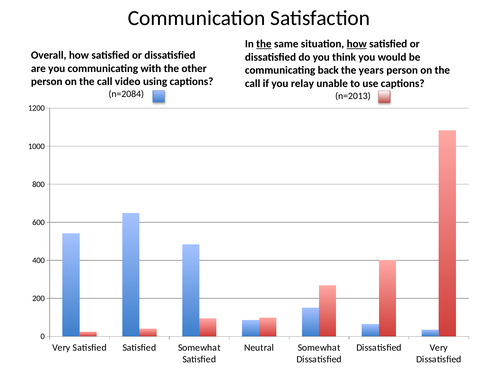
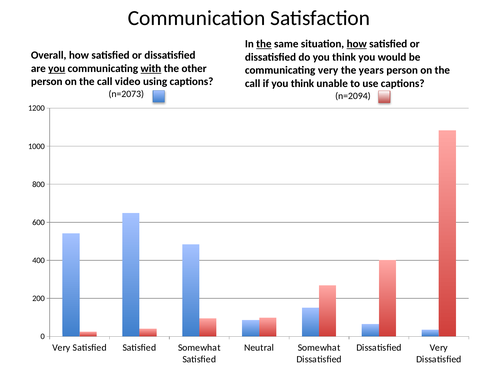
you underline: none -> present (57, 69)
with underline: none -> present (151, 69)
communicating back: back -> very (328, 70)
if you relay: relay -> think (302, 84)
n=2084: n=2084 -> n=2073 (126, 94)
n=2013: n=2013 -> n=2094 (353, 96)
